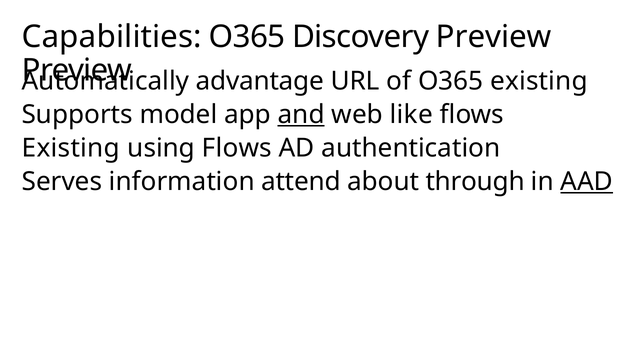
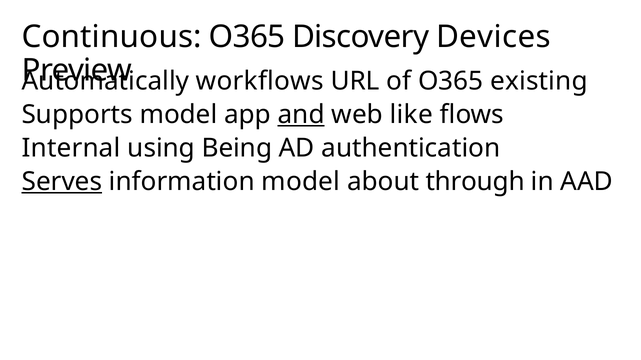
Capabilities: Capabilities -> Continuous (112, 37)
Discovery Preview: Preview -> Devices (493, 37)
advantage: advantage -> workflows (260, 81)
Existing: Existing -> Internal (71, 148)
using Flows: Flows -> Being (237, 148)
Serves underline: none -> present (62, 182)
information attend: attend -> model (301, 182)
AAD underline: present -> none (587, 182)
